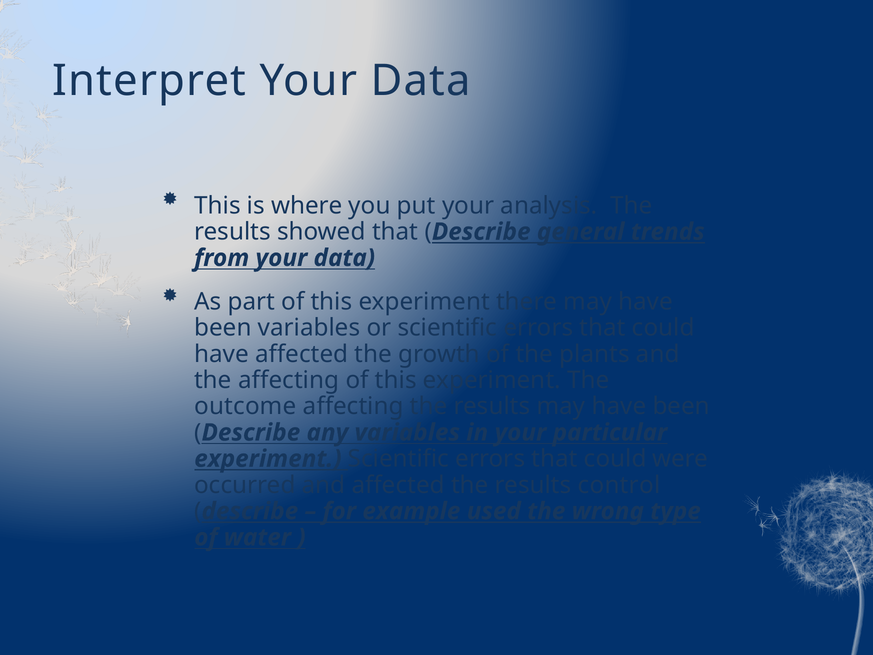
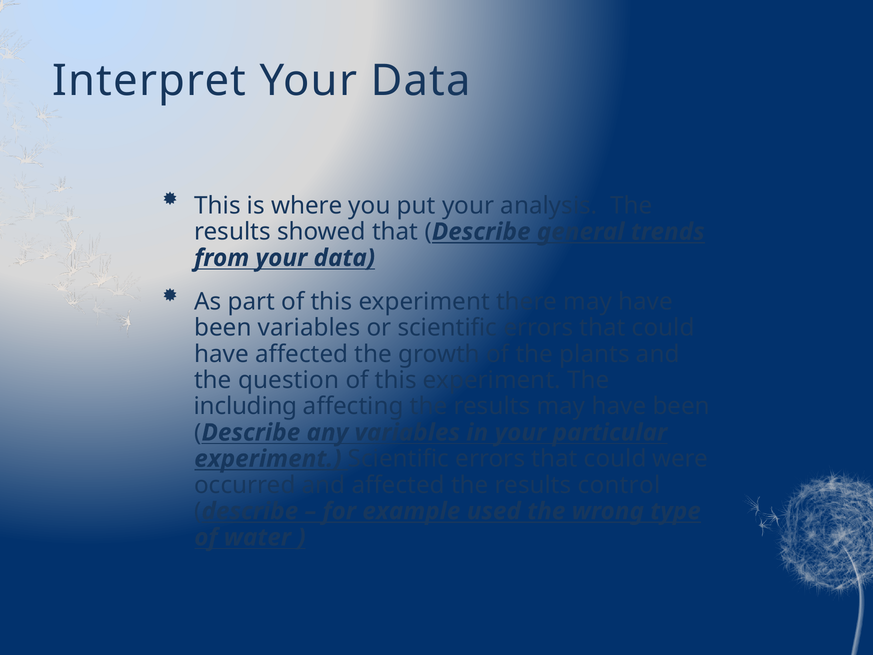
the affecting: affecting -> question (289, 380)
outcome: outcome -> including (246, 406)
